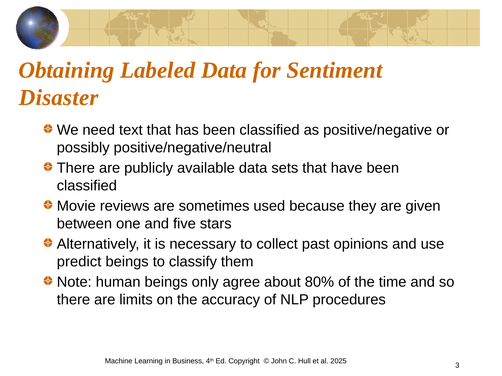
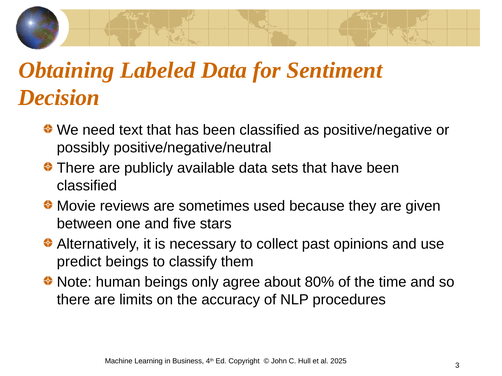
Disaster: Disaster -> Decision (59, 98)
